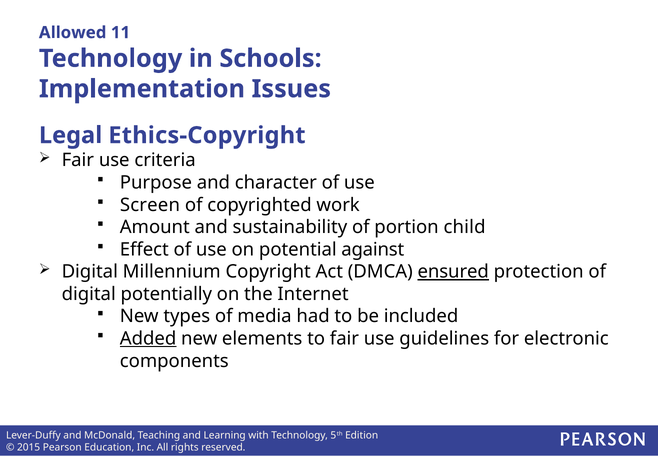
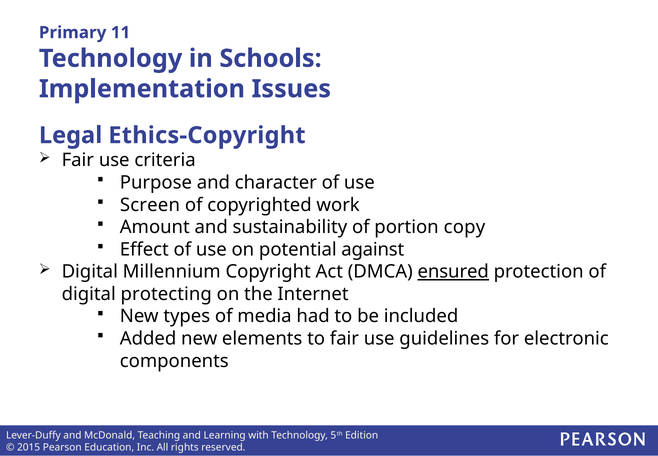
Allowed: Allowed -> Primary (73, 33)
child: child -> copy (465, 227)
potentially: potentially -> protecting (166, 294)
Added underline: present -> none (148, 338)
